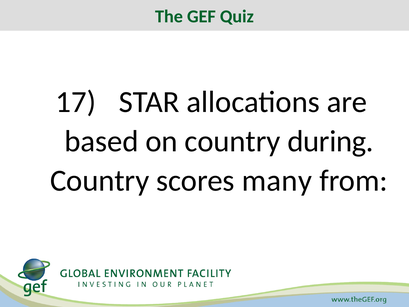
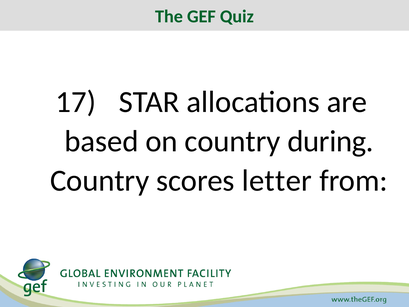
many: many -> letter (277, 181)
